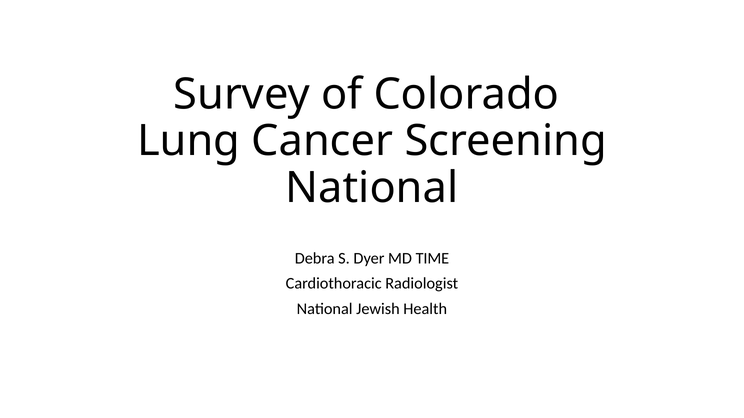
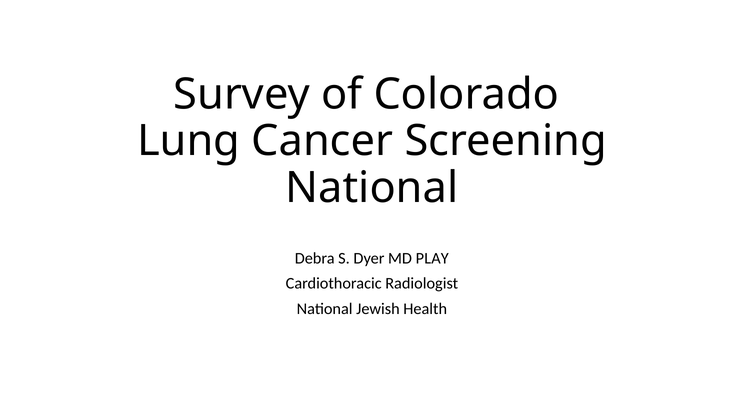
TIME: TIME -> PLAY (432, 259)
